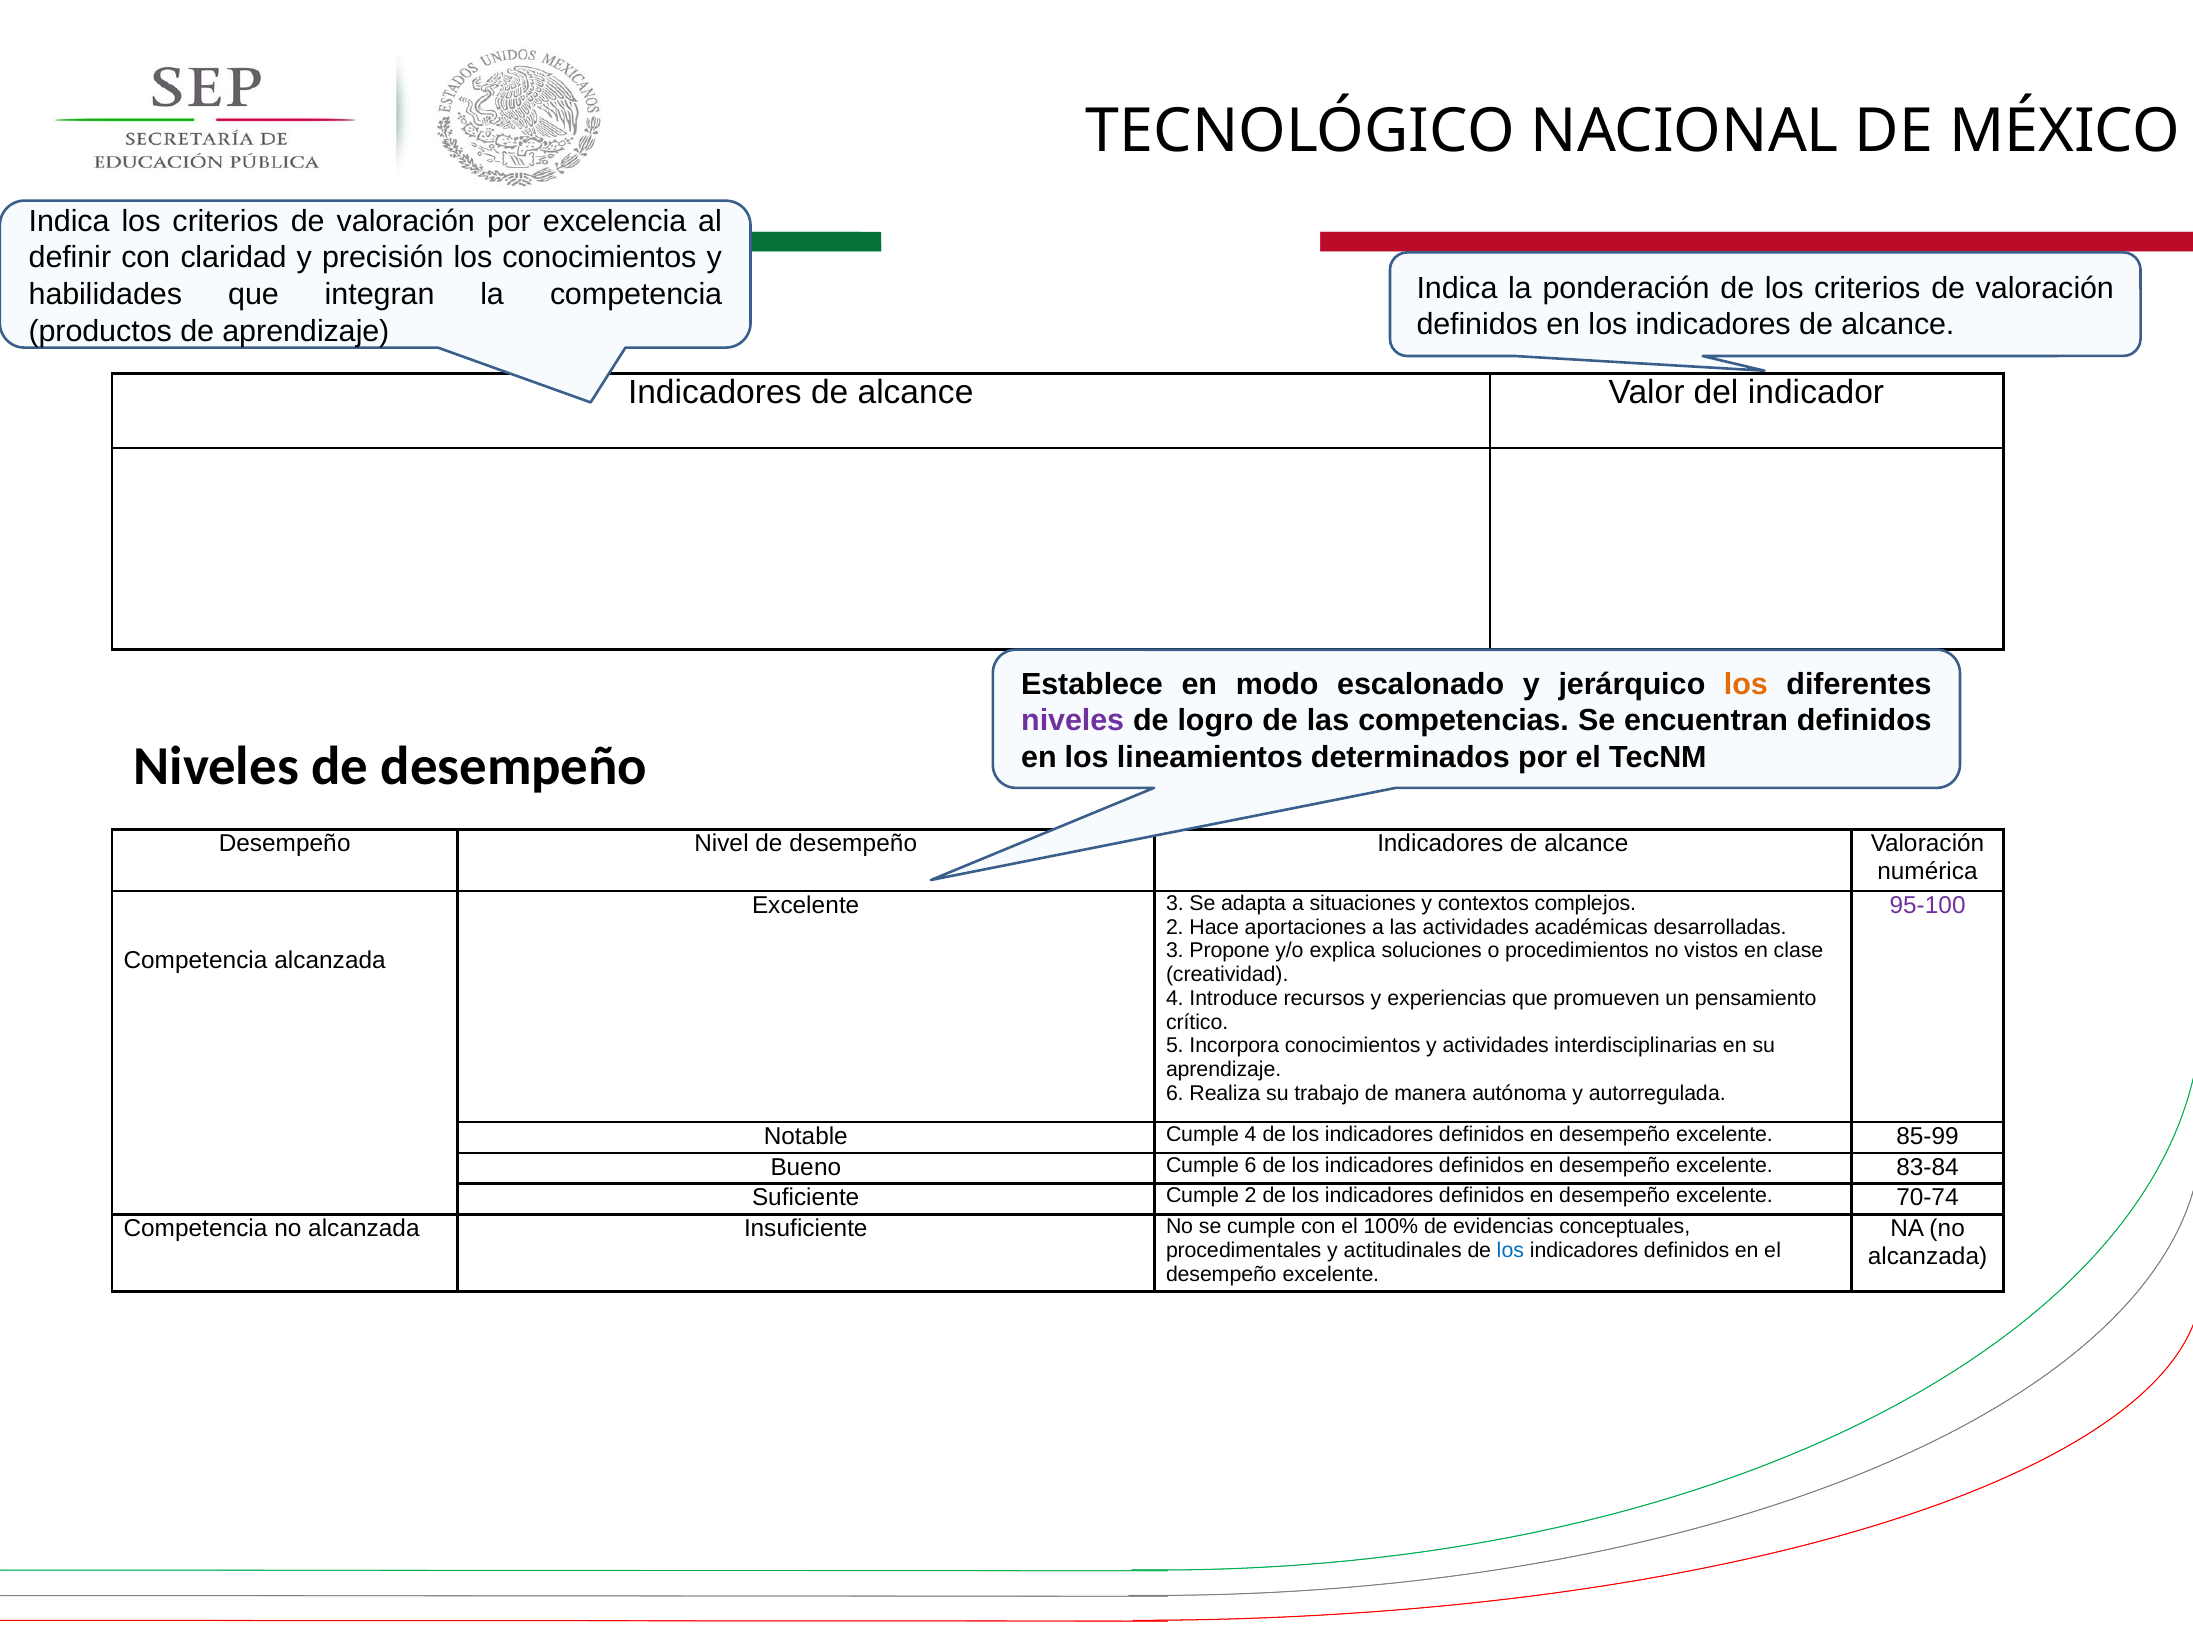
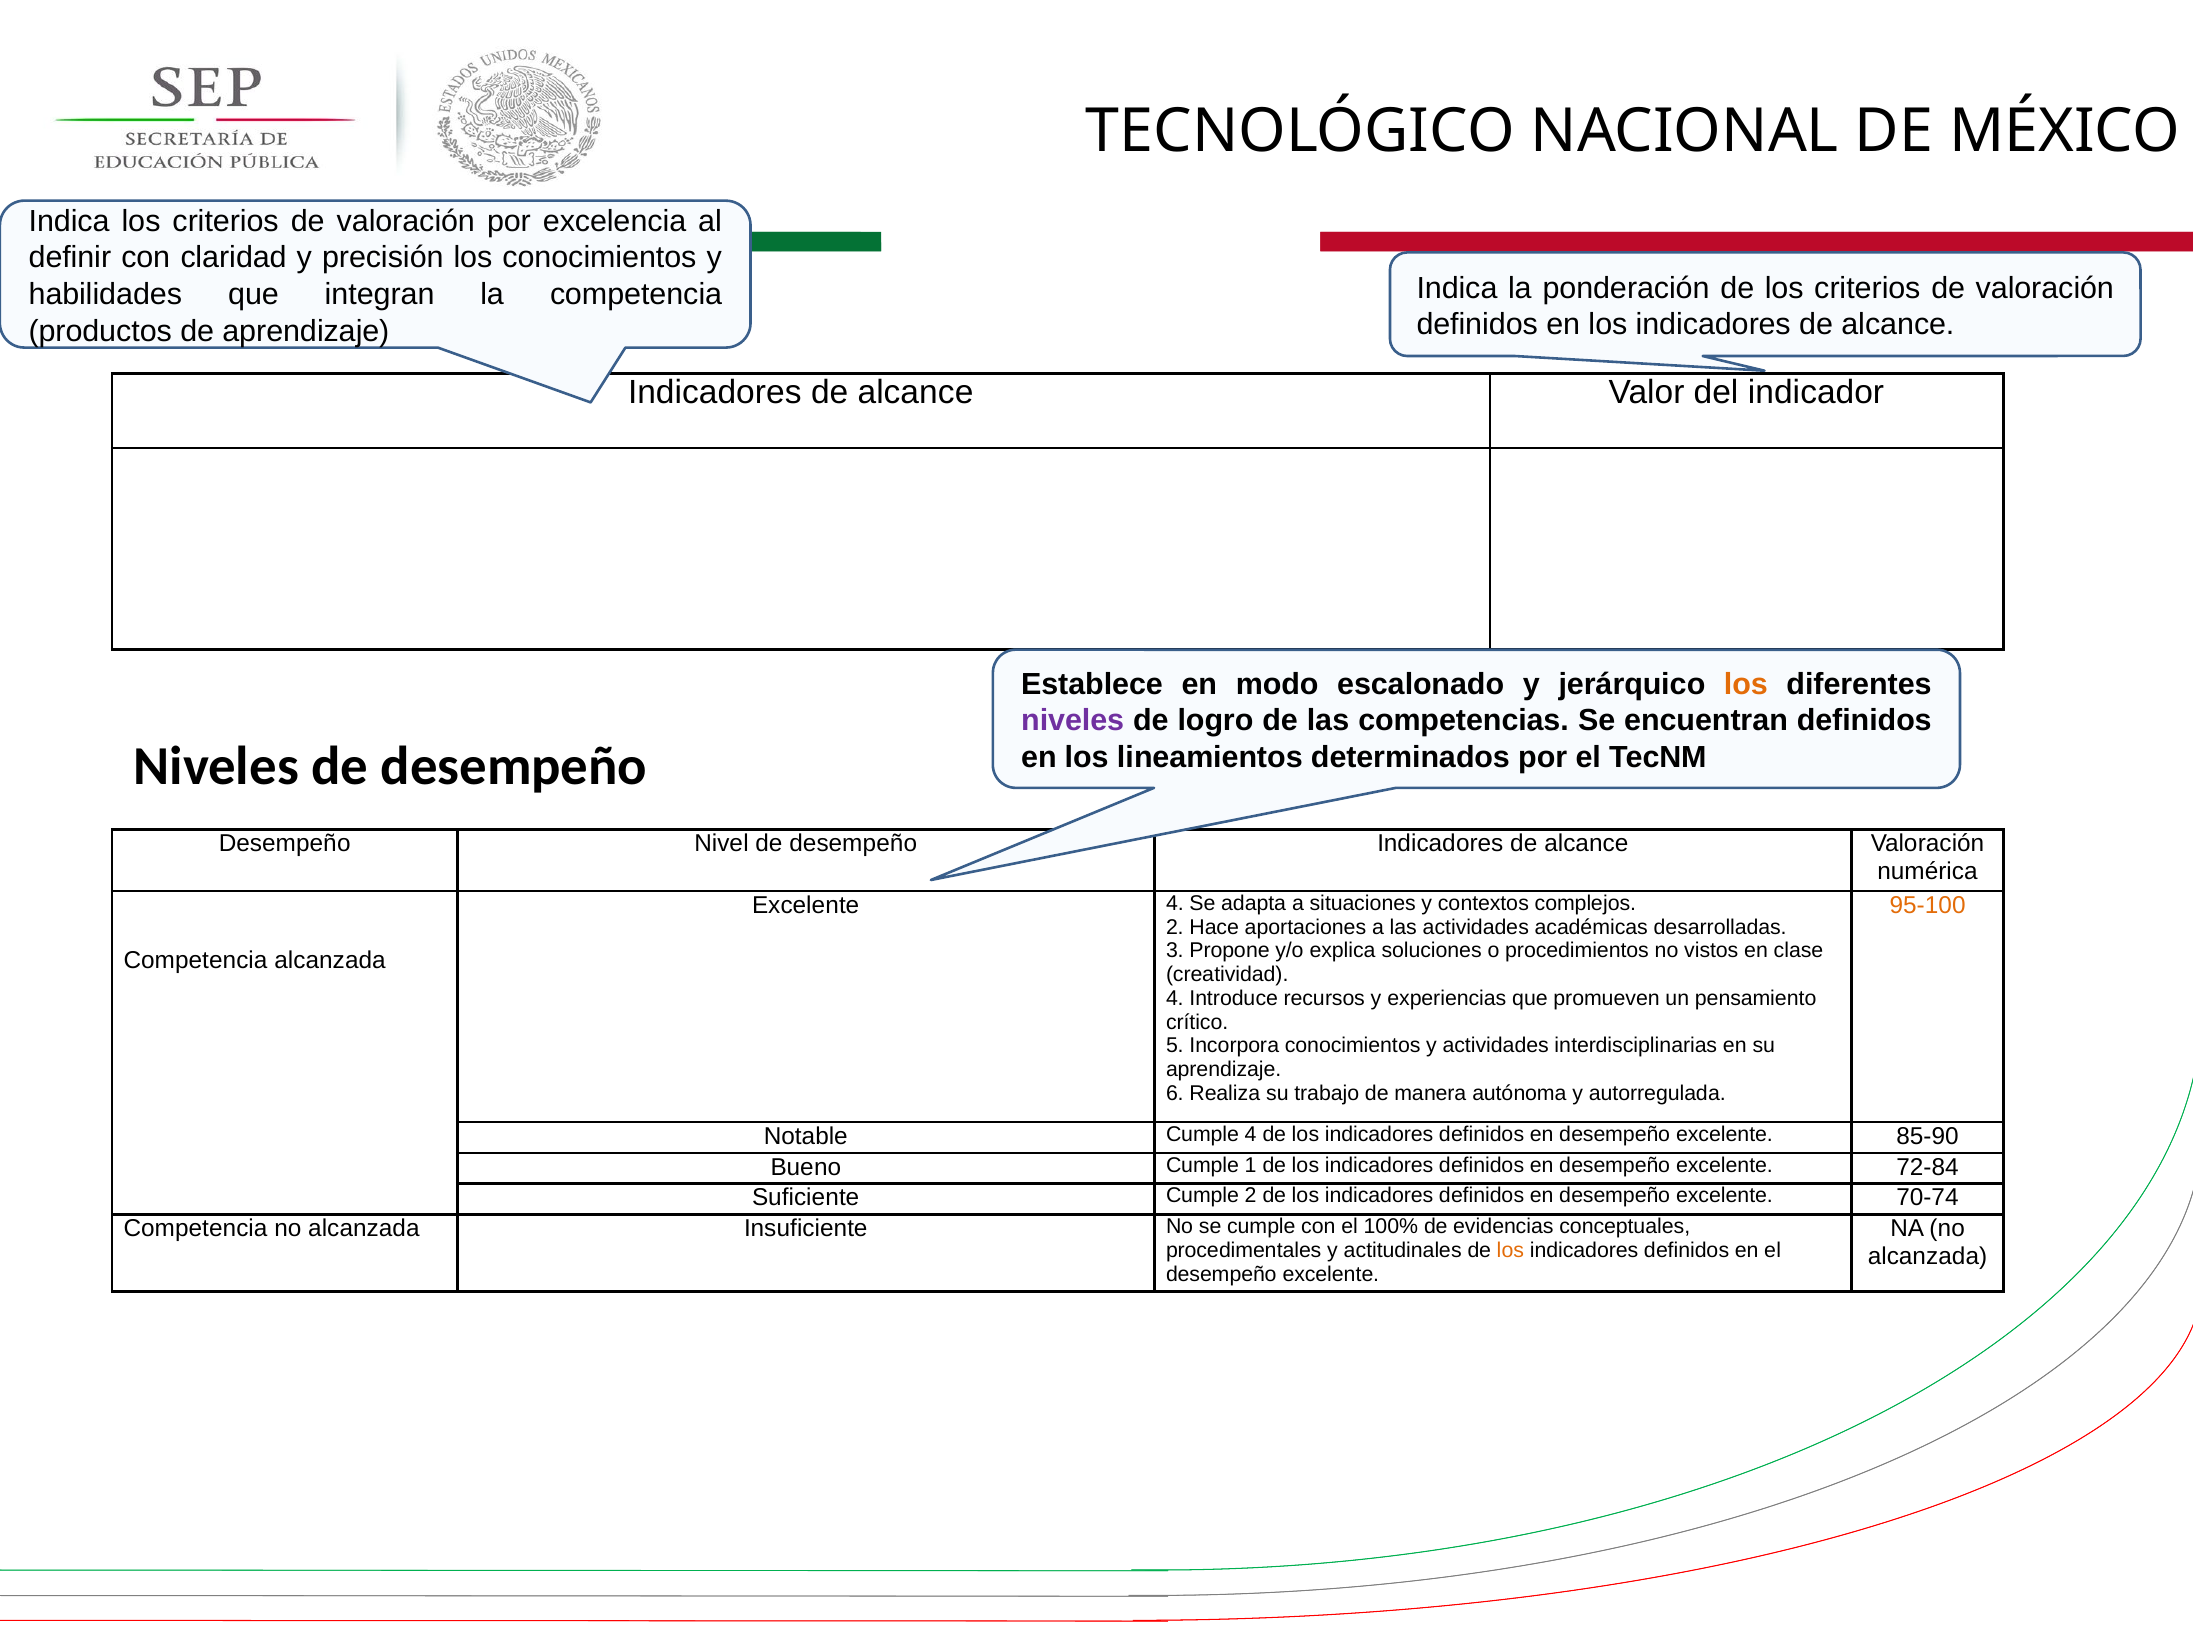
Excelente 3: 3 -> 4 (1175, 903)
95-100 colour: purple -> orange (1928, 905)
85-99: 85-99 -> 85-90 (1928, 1136)
Cumple 6: 6 -> 1 (1251, 1165)
83-84: 83-84 -> 72-84 (1928, 1167)
los colour: blue -> orange (1510, 1250)
